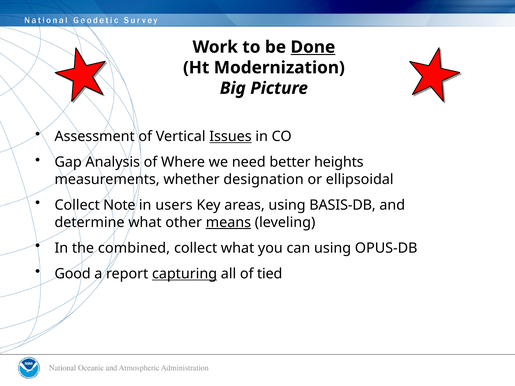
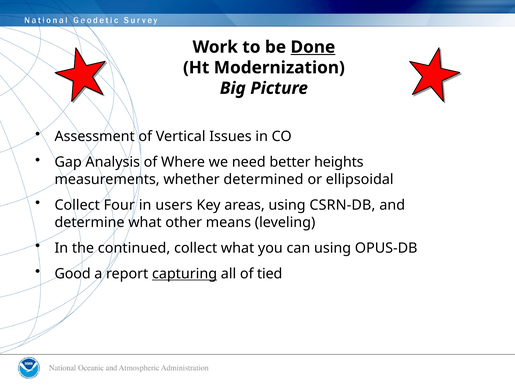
Issues underline: present -> none (230, 137)
designation: designation -> determined (263, 180)
Note: Note -> Four (119, 205)
BASIS-DB: BASIS-DB -> CSRN-DB (342, 205)
means underline: present -> none (228, 222)
combined: combined -> continued (134, 248)
